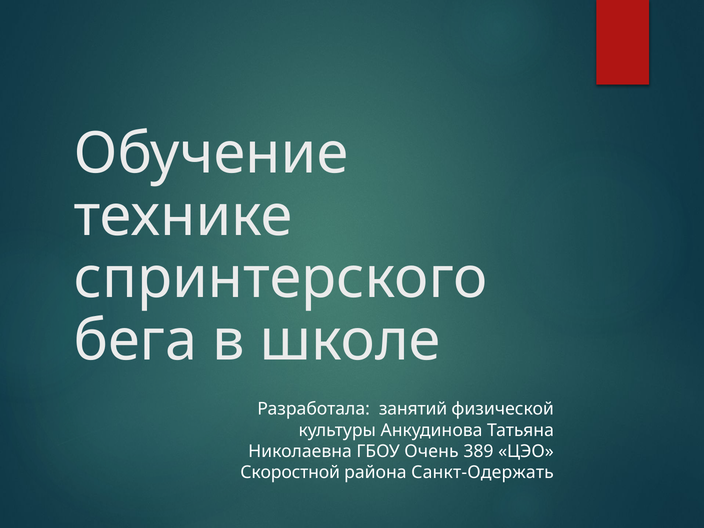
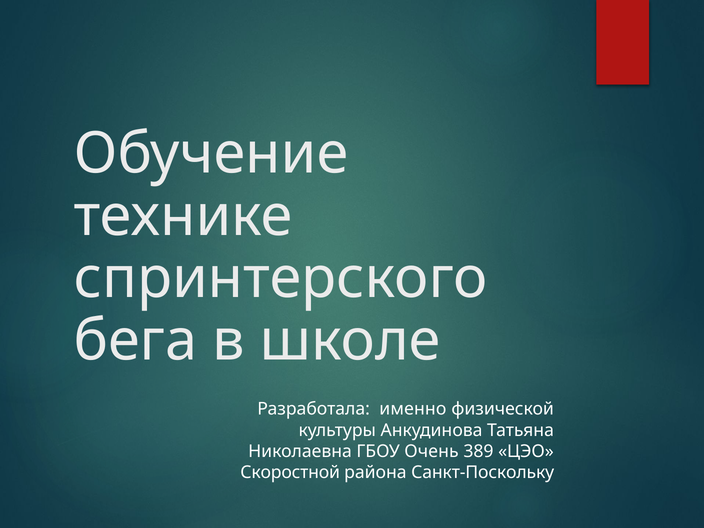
занятий: занятий -> именно (413, 409)
Санкт-Одержать: Санкт-Одержать -> Санкт-Поскольку (483, 472)
